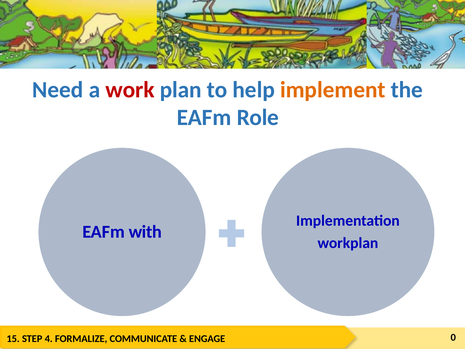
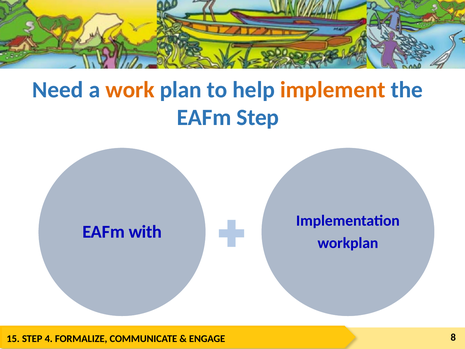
work colour: red -> orange (130, 90)
EAFm Role: Role -> Step (258, 118)
0: 0 -> 8 (453, 337)
